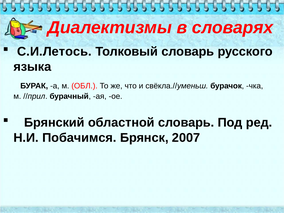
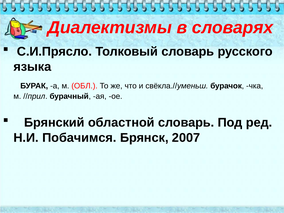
С.И.Летось: С.И.Летось -> С.И.Прясло (54, 52)
